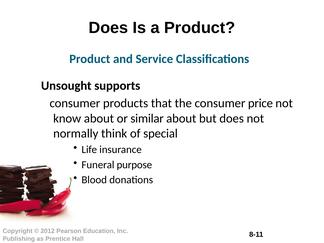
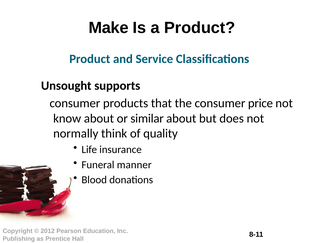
Does: Does -> Make (109, 28)
special: special -> quality (161, 134)
purpose: purpose -> manner (134, 165)
